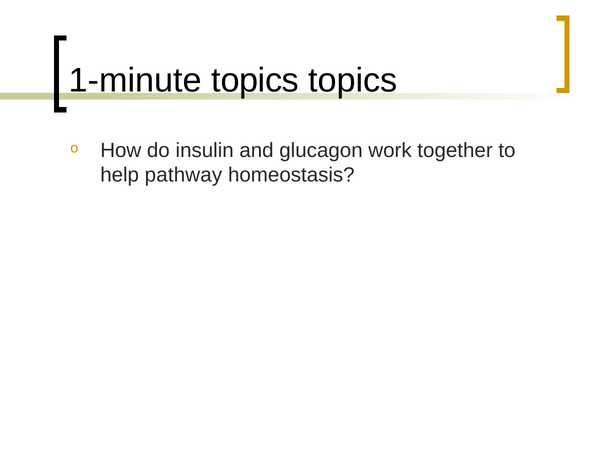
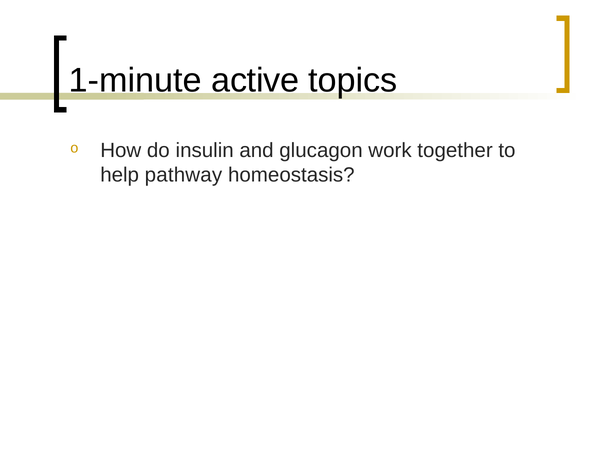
1-minute topics: topics -> active (255, 80)
